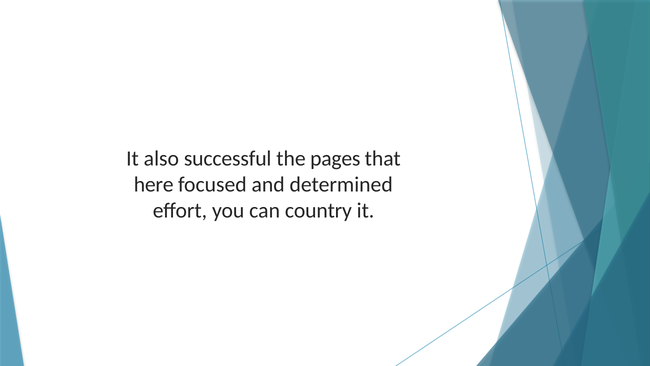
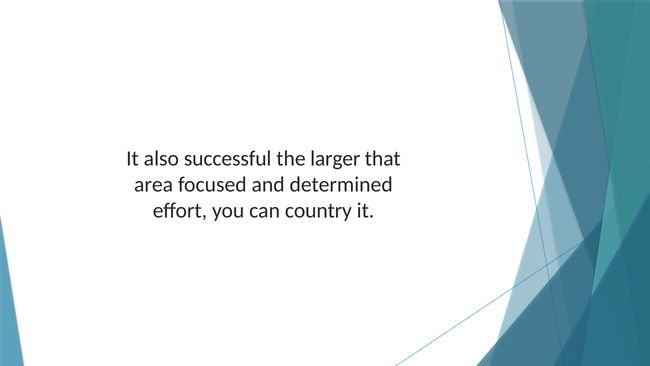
pages: pages -> larger (335, 158)
here: here -> area (154, 184)
